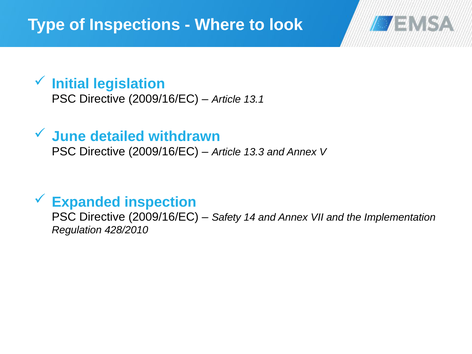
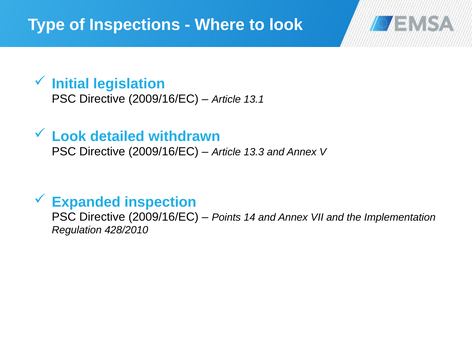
June: June -> Look (69, 136)
Safety: Safety -> Points (226, 218)
